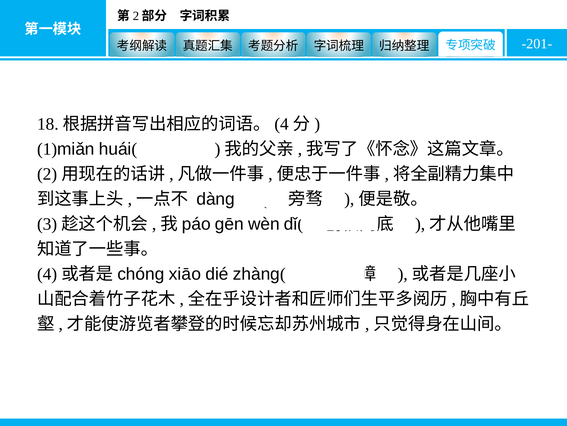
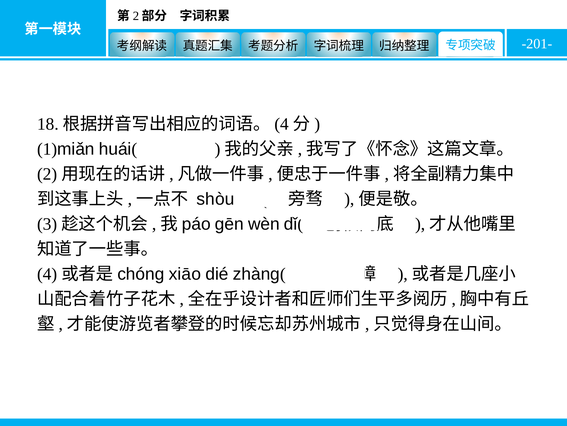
dàng: dàng -> shòu (216, 199)
